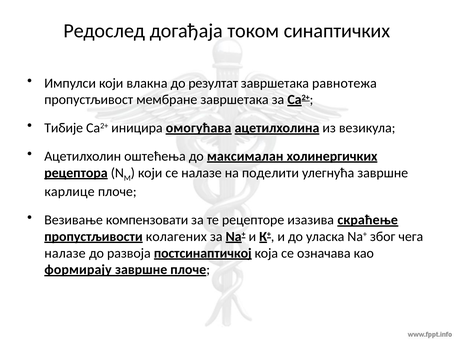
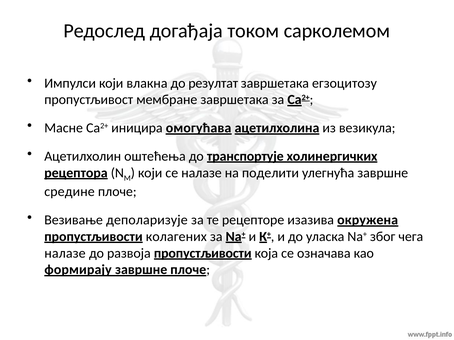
синаптичких: синаптичких -> сарколемом (337, 31)
равнотежа: равнотежа -> егзоцитозу (344, 83)
Тибије: Тибије -> Масне (64, 128)
максималан: максималан -> транспортује (245, 156)
карлице: карлице -> средине (70, 192)
компензовати: компензовати -> деполаризује (147, 220)
скраћење: скраћење -> окружена (368, 220)
развоја постсинаптичкој: постсинаптичкој -> пропустљивости (203, 254)
